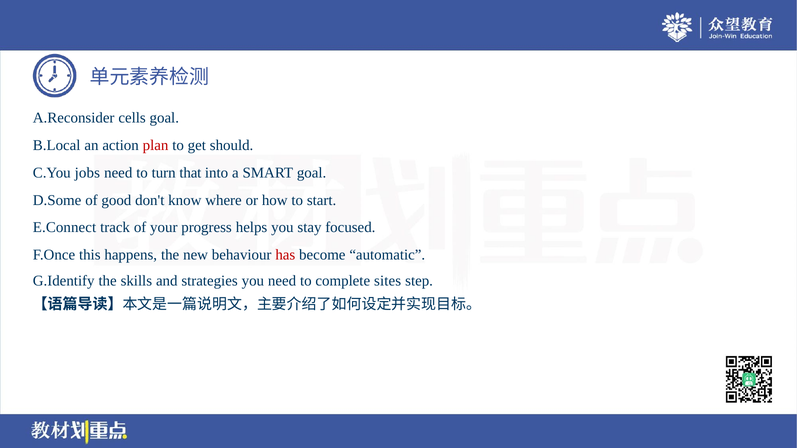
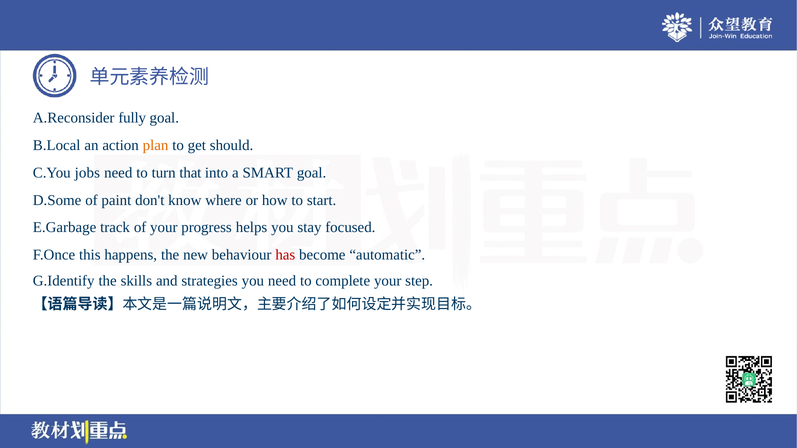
cells: cells -> fully (132, 118)
plan colour: red -> orange (156, 145)
good: good -> paint (116, 200)
E.Connect: E.Connect -> E.Garbage (65, 228)
complete sites: sites -> your (388, 281)
